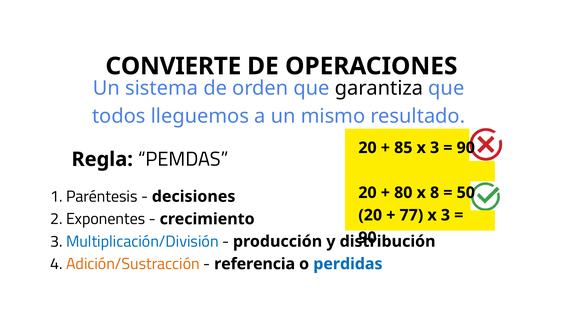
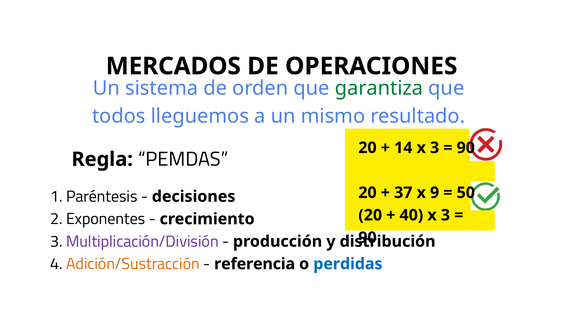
CONVIERTE: CONVIERTE -> MERCADOS (173, 66)
garantiza colour: black -> green (379, 88)
85: 85 -> 14 (403, 148)
80: 80 -> 37 (403, 193)
8: 8 -> 9 (435, 193)
77: 77 -> 40 (411, 215)
Multiplicación/División colour: blue -> purple (142, 242)
